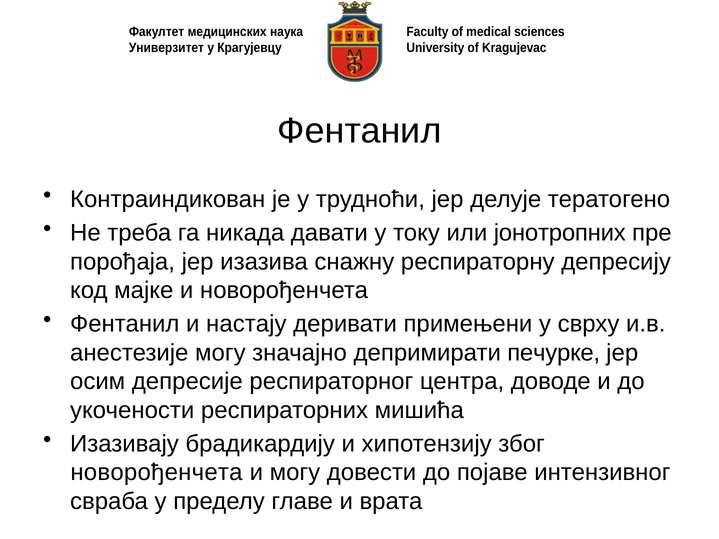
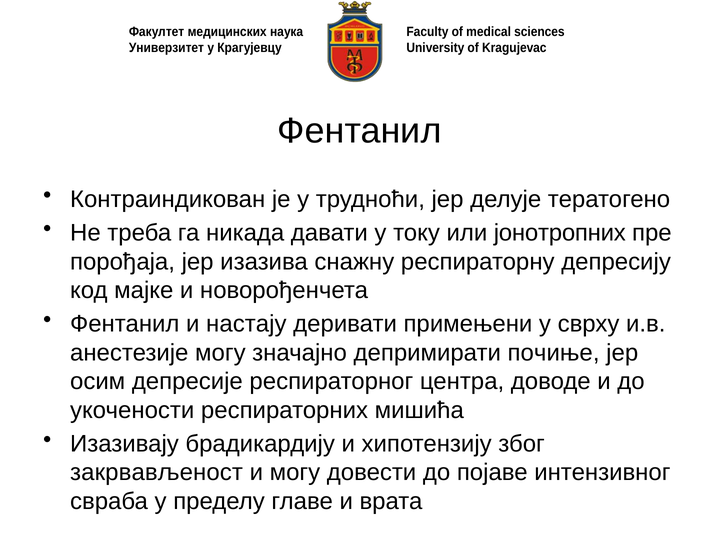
печурке: печурке -> почиње (554, 353)
новорођенчета: новорођенчета -> закрвављеност (157, 473)
